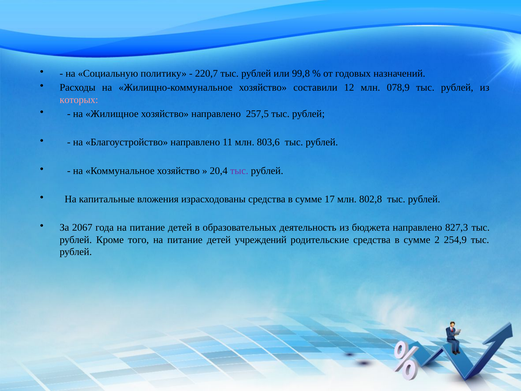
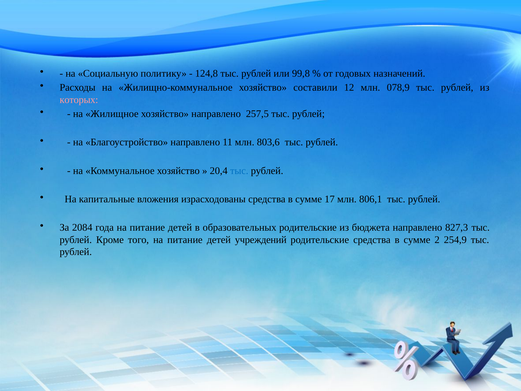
220,7: 220,7 -> 124,8 (206, 73)
тыс colour: purple -> blue (239, 171)
802,8: 802,8 -> 806,1 (371, 199)
2067: 2067 -> 2084 (82, 227)
образовательных деятельность: деятельность -> родительские (308, 227)
